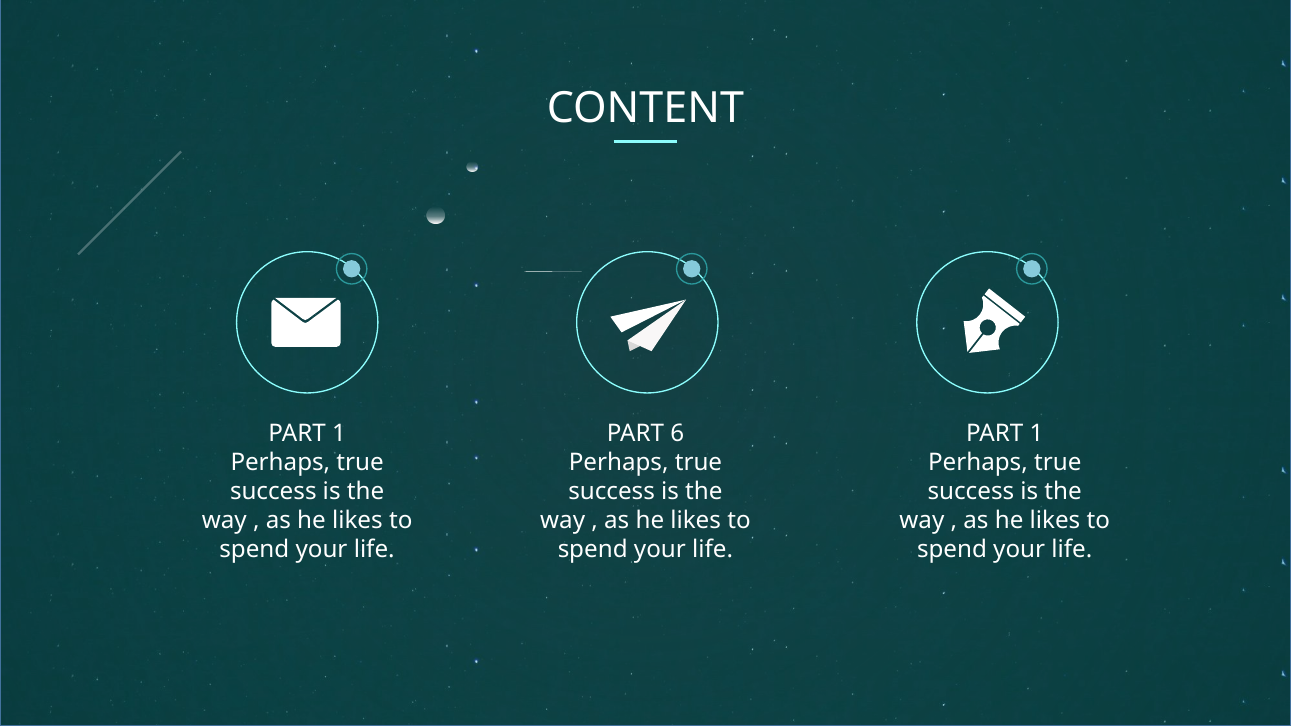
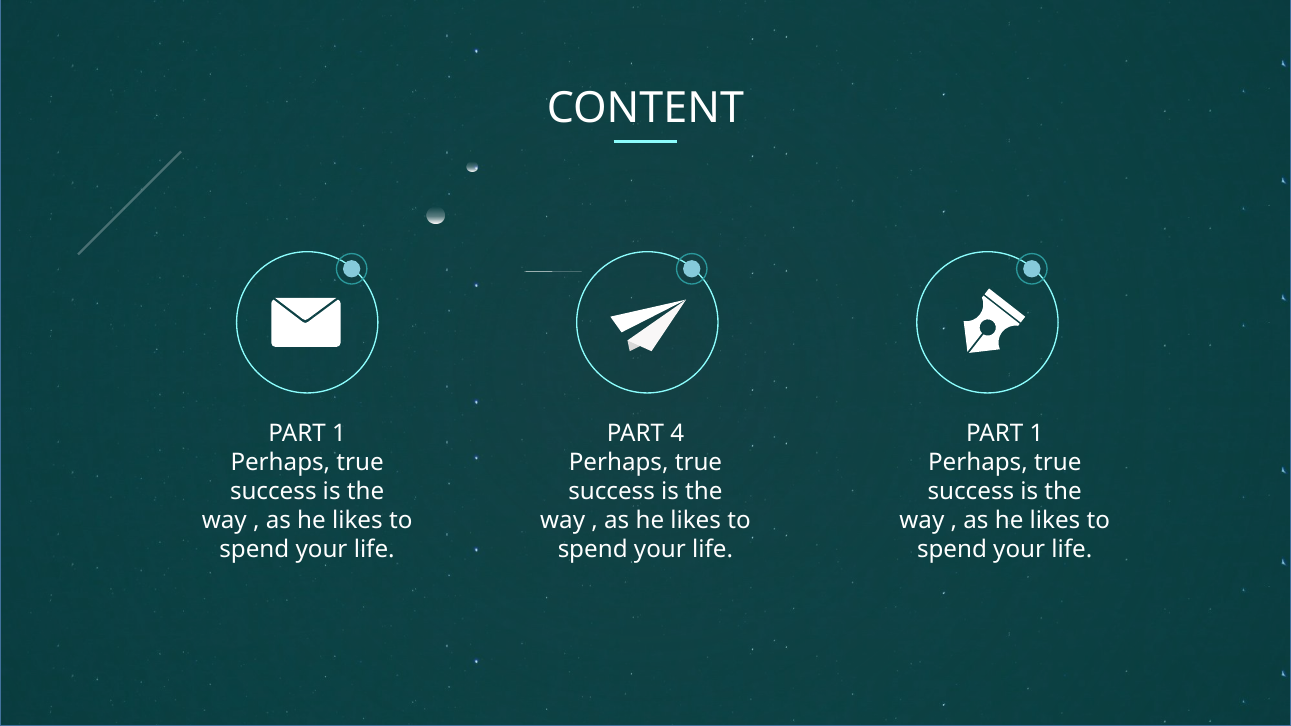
6: 6 -> 4 (677, 433)
